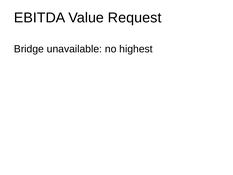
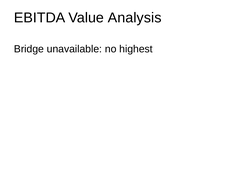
Request: Request -> Analysis (135, 18)
